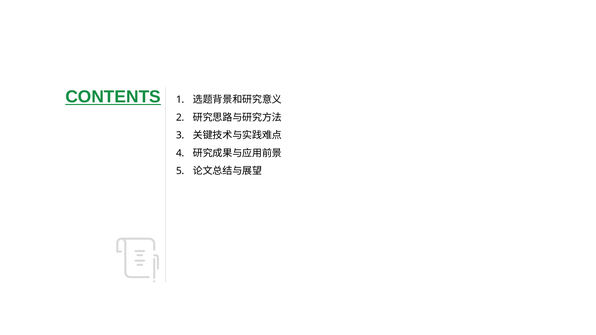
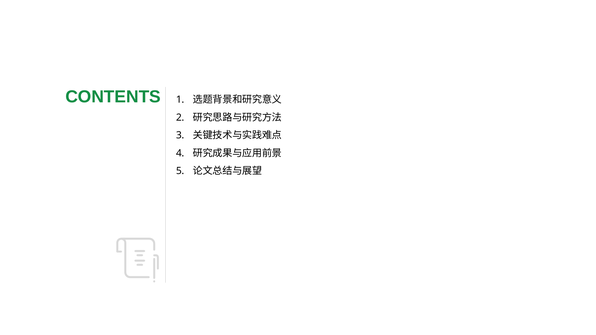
CONTENTS underline: present -> none (113, 97)
